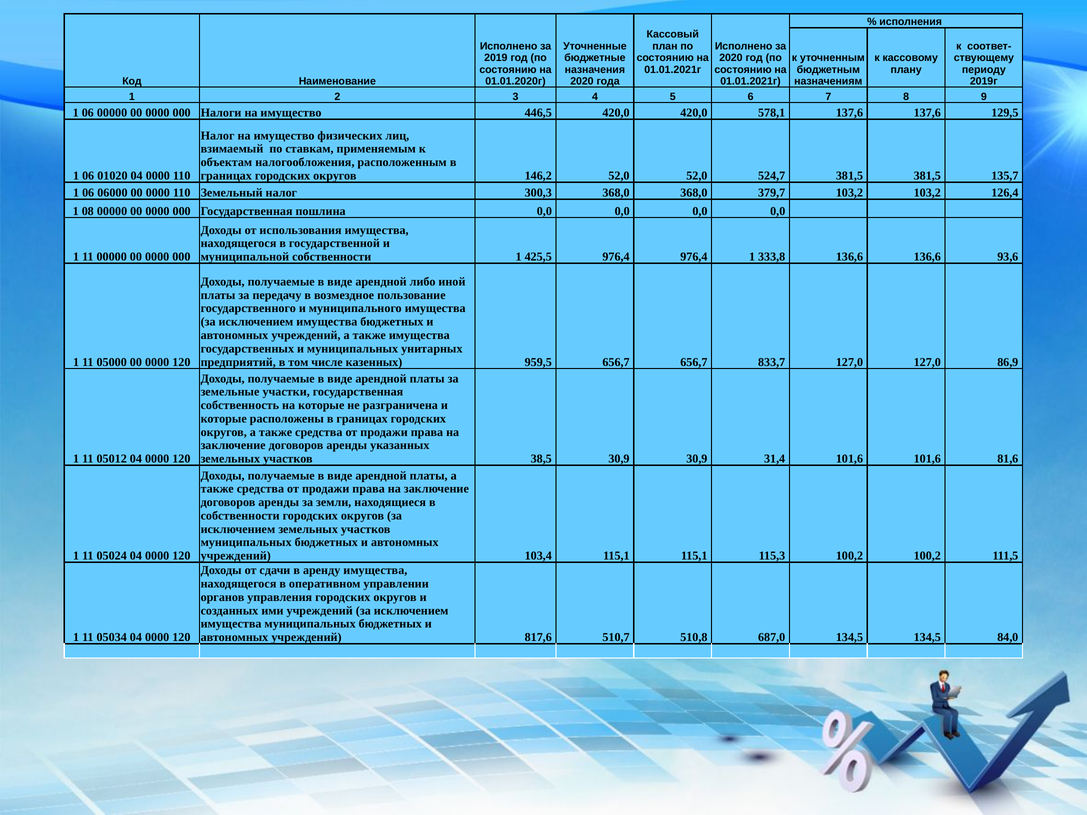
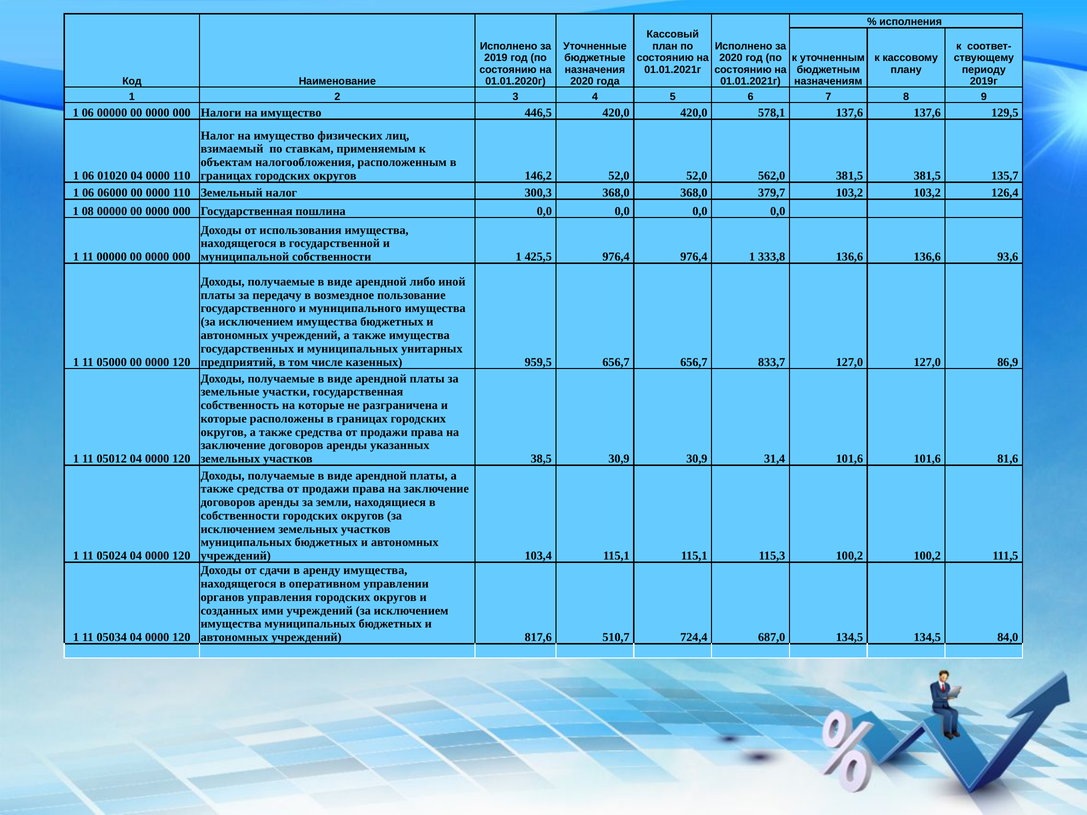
524,7: 524,7 -> 562,0 (772, 176)
510,8: 510,8 -> 724,4 (694, 638)
